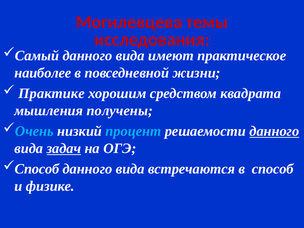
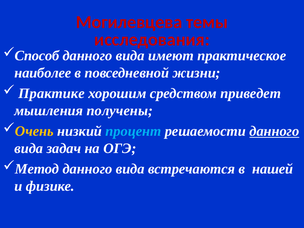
Самый: Самый -> Способ (37, 56)
квадрата: квадрата -> приведет (251, 93)
Очень colour: light blue -> yellow (34, 131)
задач underline: present -> none (64, 148)
Способ: Способ -> Метод (37, 169)
в способ: способ -> нашей (273, 169)
